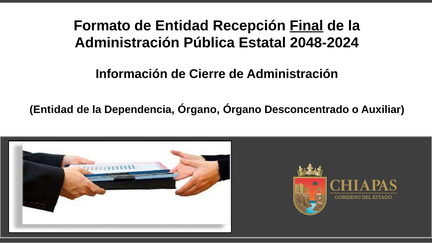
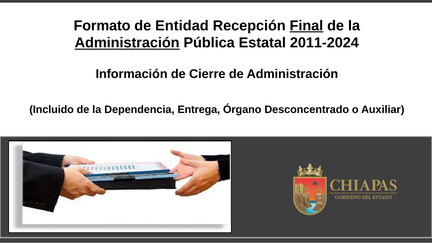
Administración underline: none -> present (127, 43)
2048-2024: 2048-2024 -> 2011-2024 (324, 43)
Entidad: Entidad -> Incluido (52, 110)
Dependencia Órgano: Órgano -> Entrega (199, 110)
